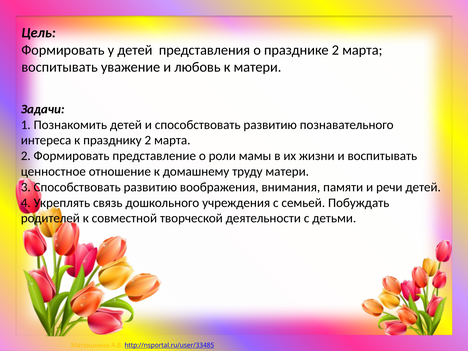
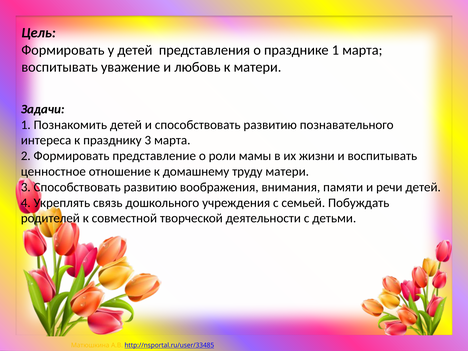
празднике 2: 2 -> 1 (335, 50)
празднику 2: 2 -> 3 (148, 140)
